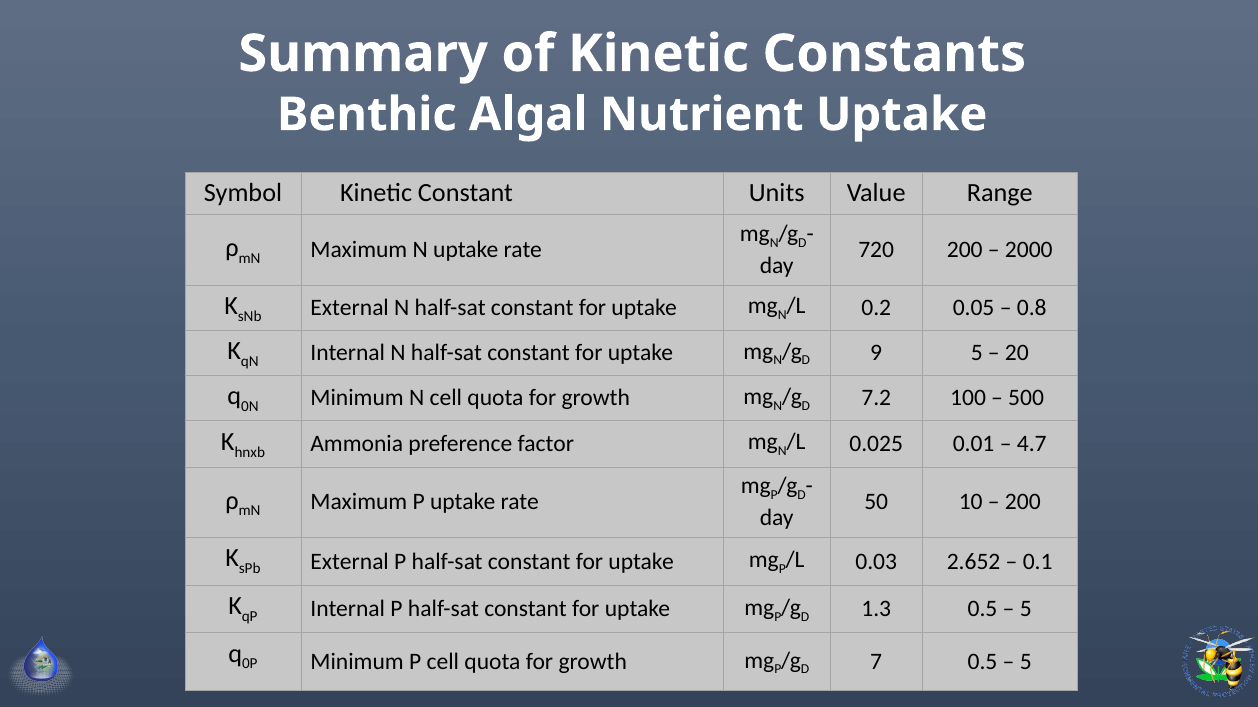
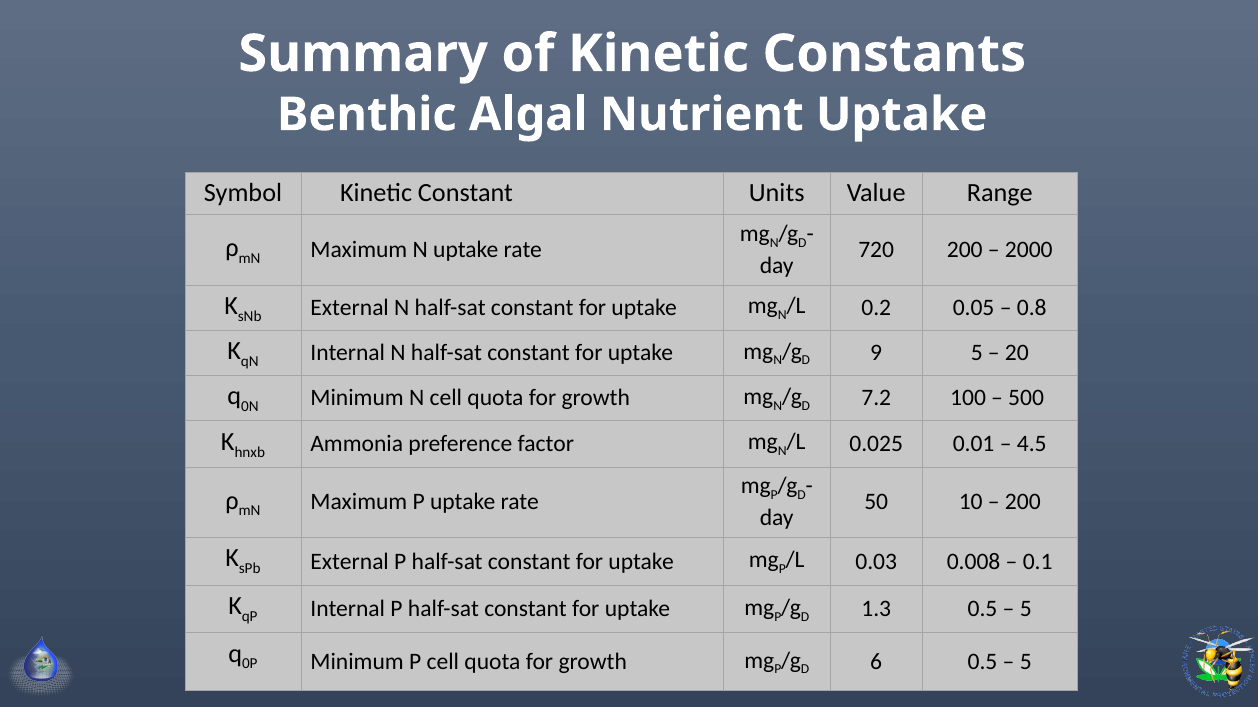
4.7: 4.7 -> 4.5 (1032, 444)
2.652: 2.652 -> 0.008 (974, 562)
7: 7 -> 6 (876, 662)
